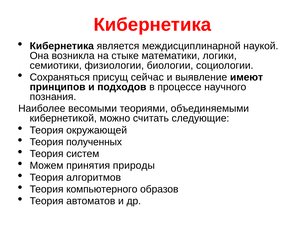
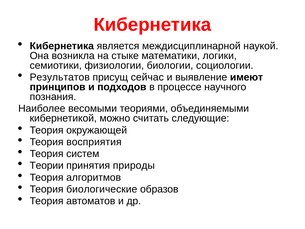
Сохраняться: Сохраняться -> Результатов (60, 77)
полученных: полученных -> восприятия (94, 142)
Можем: Можем -> Теории (47, 165)
компьютерного: компьютерного -> биологические (102, 189)
